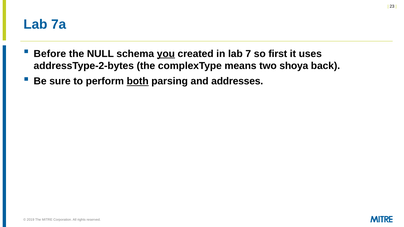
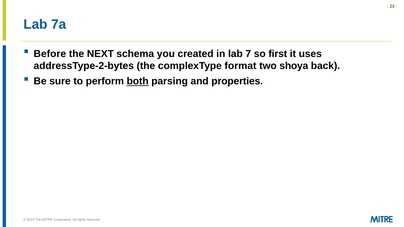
NULL: NULL -> NEXT (100, 54)
you underline: present -> none (166, 54)
means: means -> format (240, 66)
addresses: addresses -> properties (237, 81)
